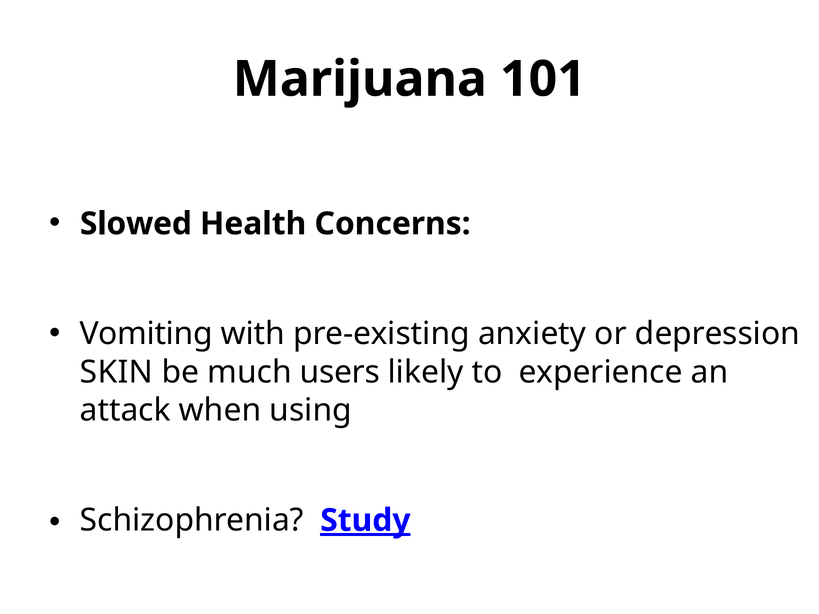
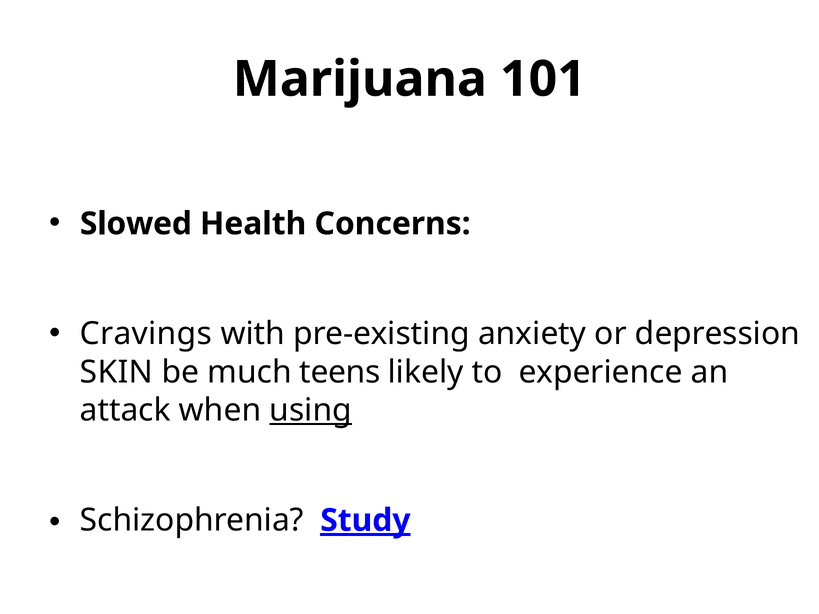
Vomiting: Vomiting -> Cravings (146, 334)
users: users -> teens (340, 372)
using underline: none -> present (311, 410)
